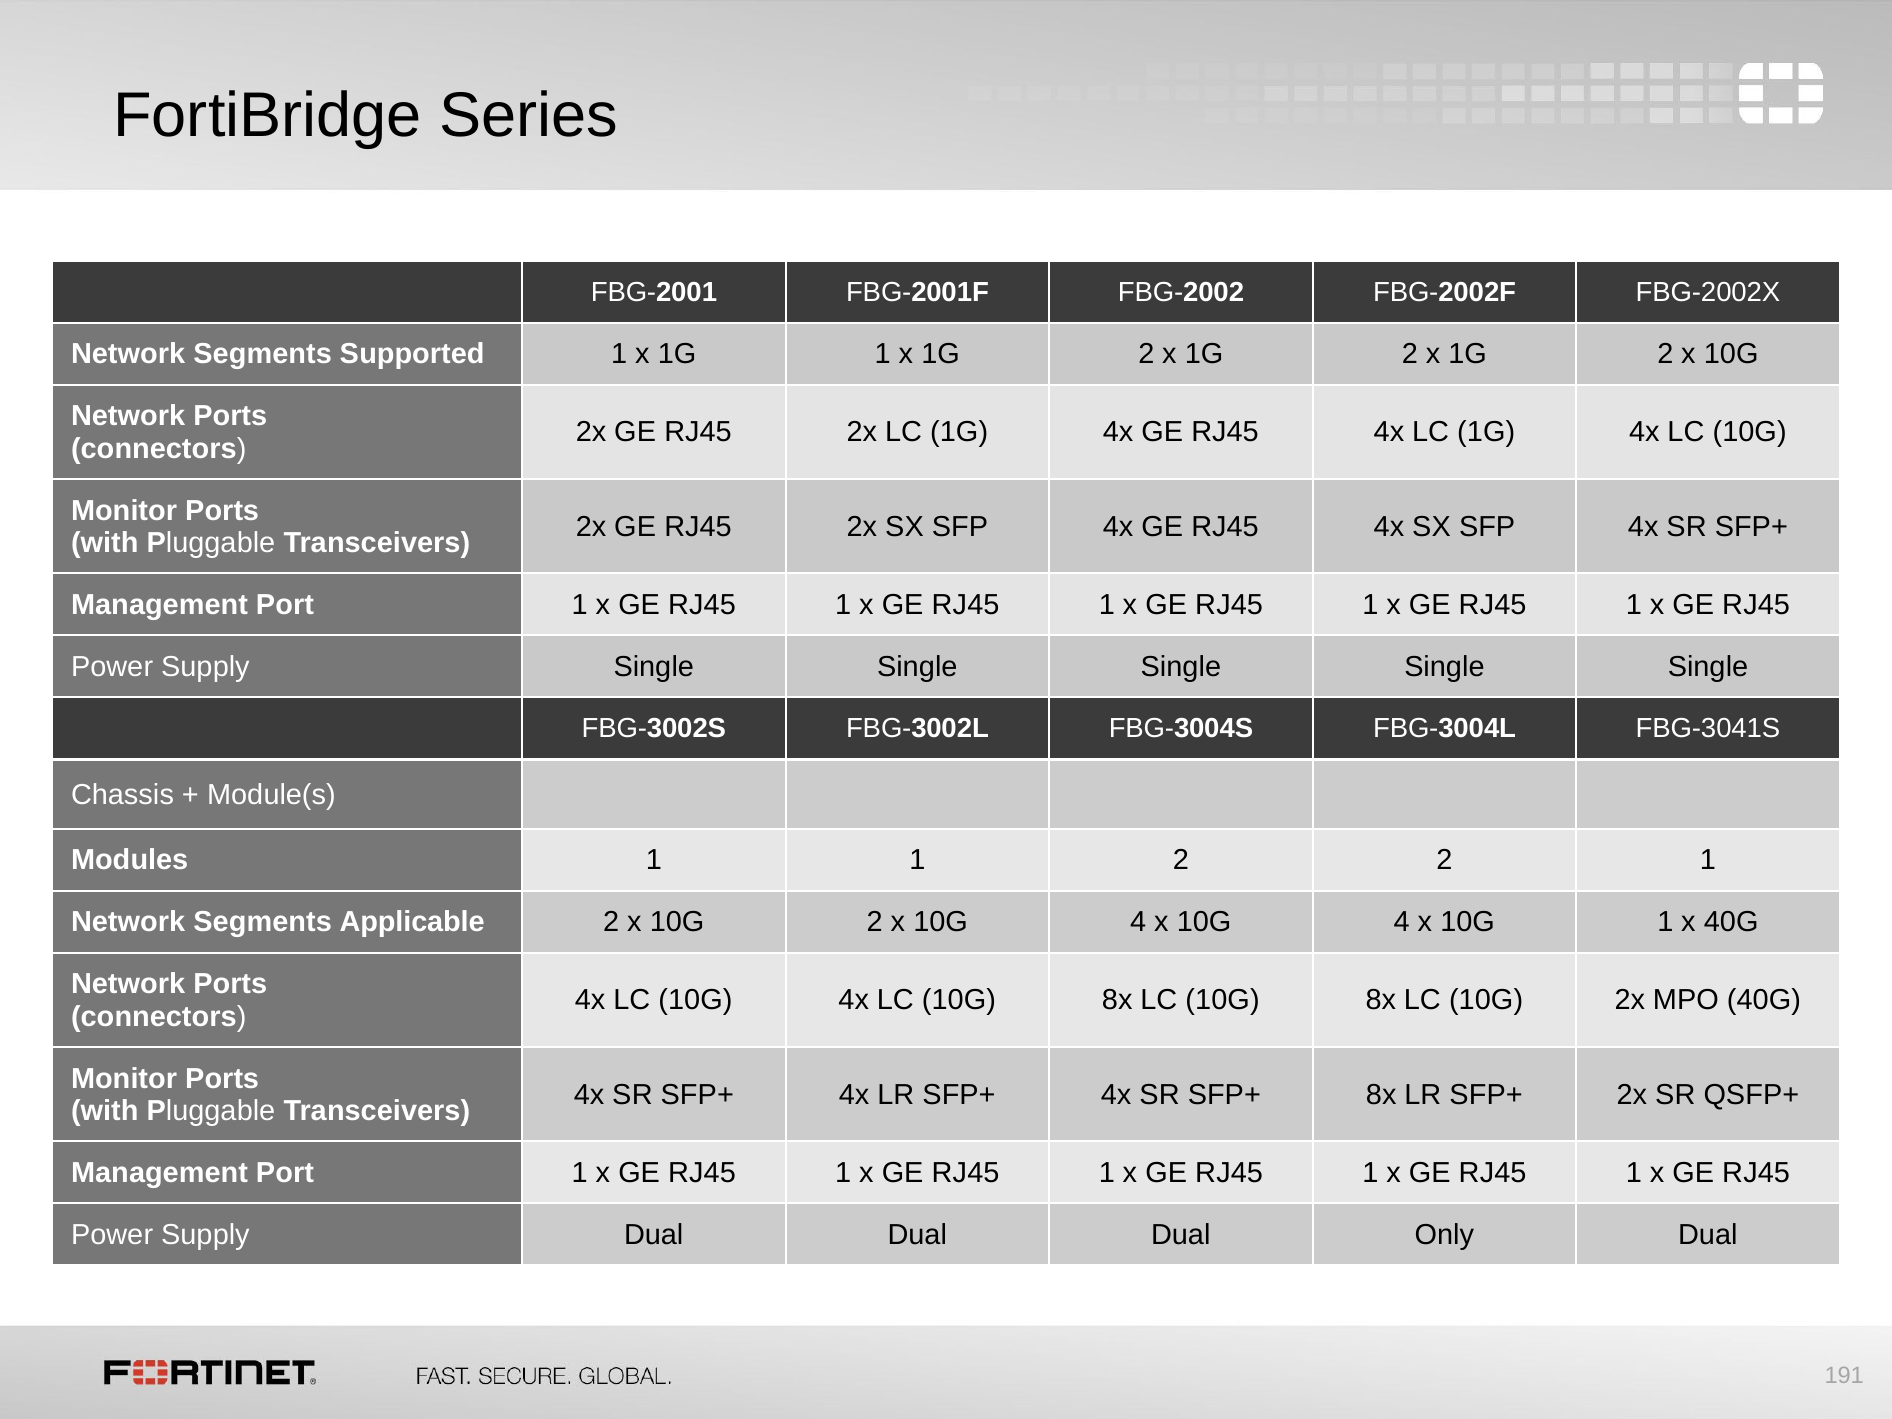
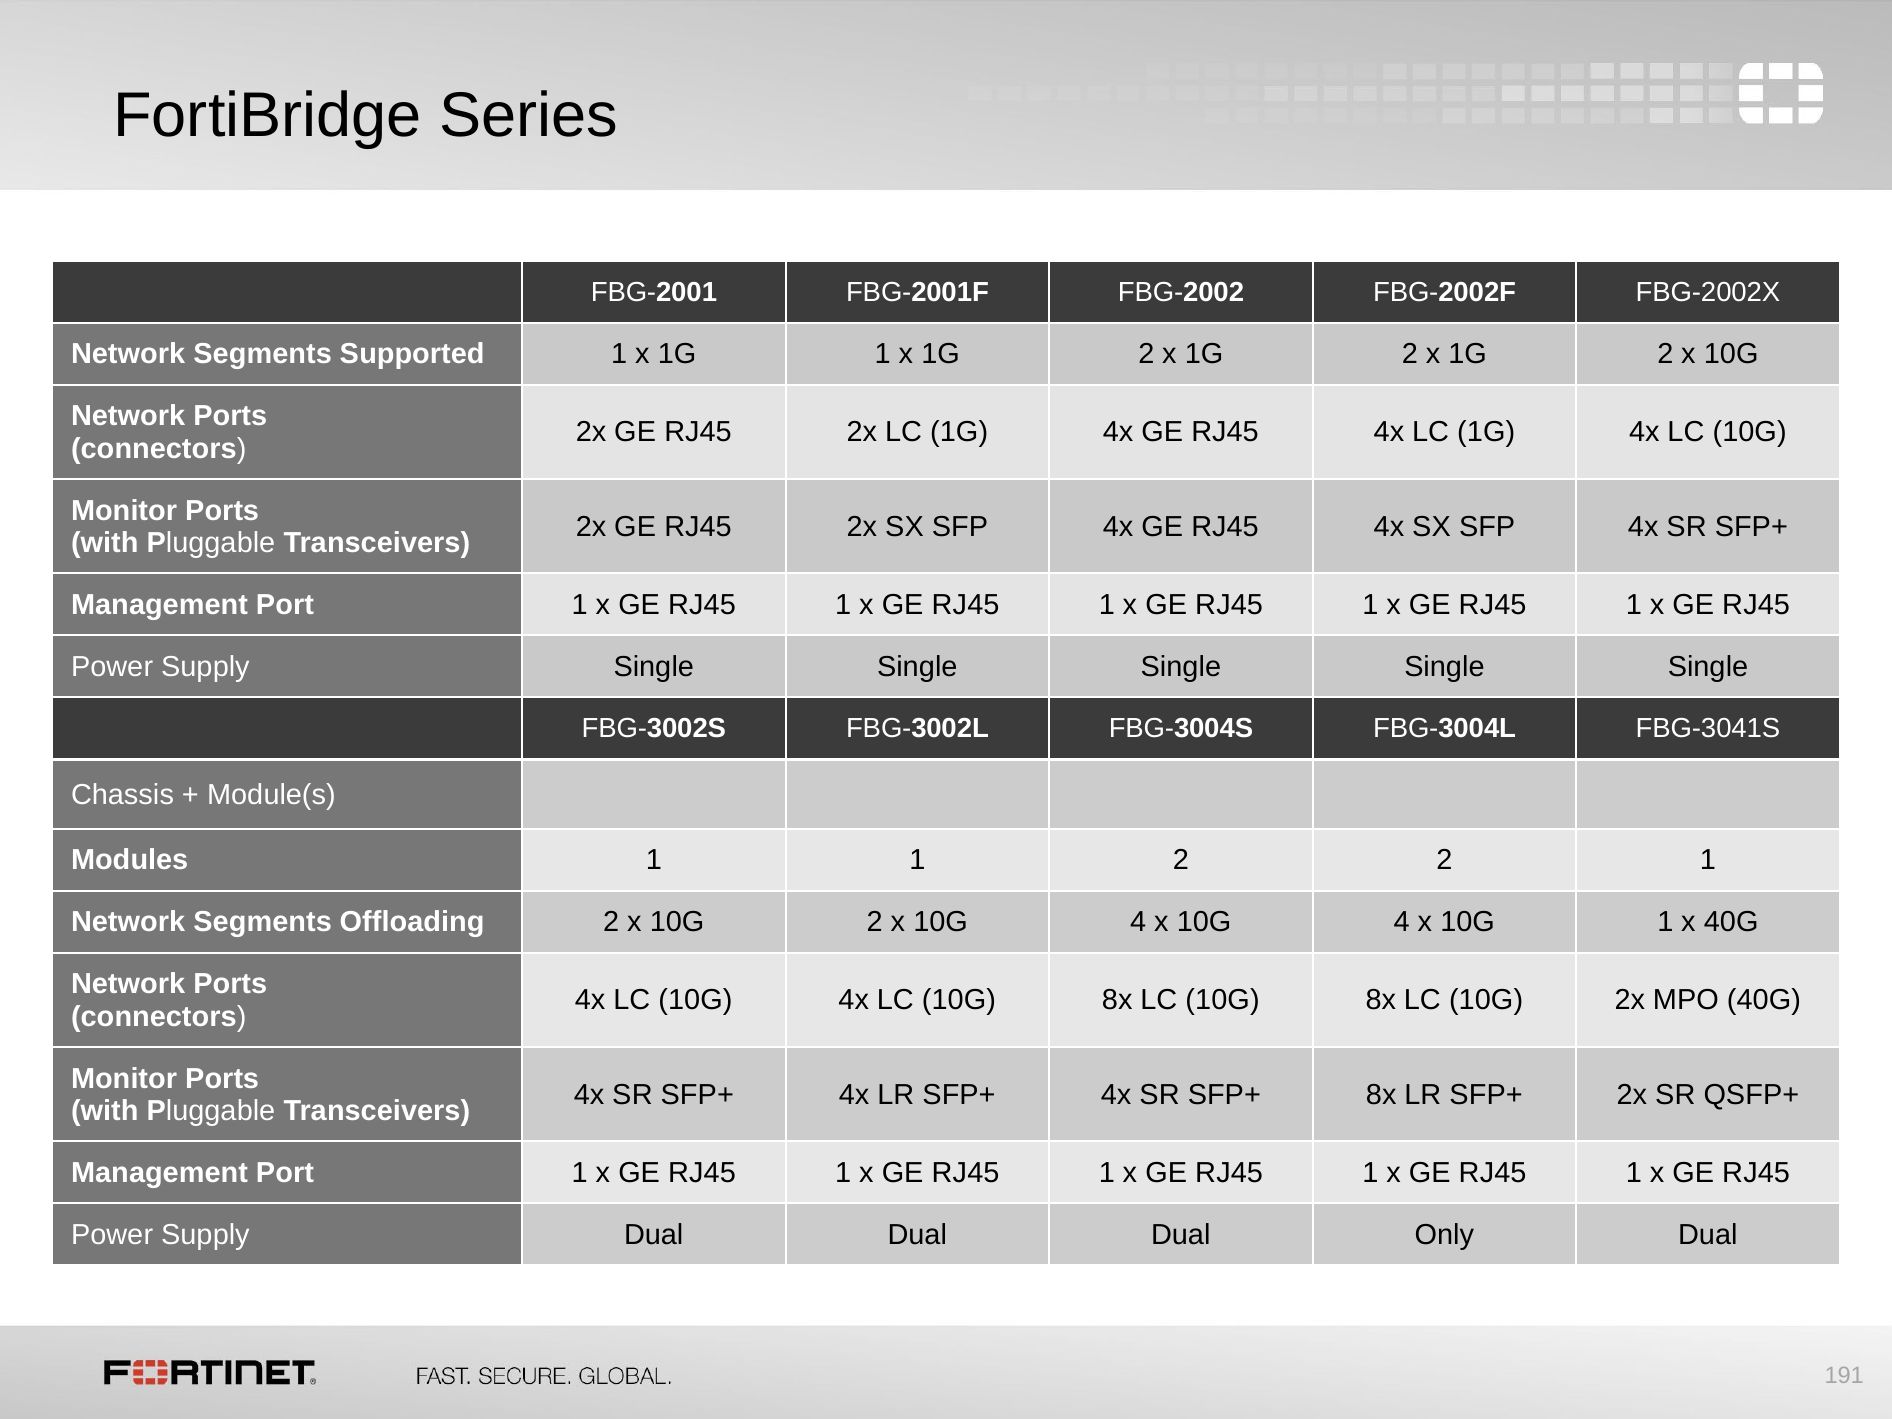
Applicable: Applicable -> Offloading (412, 922)
